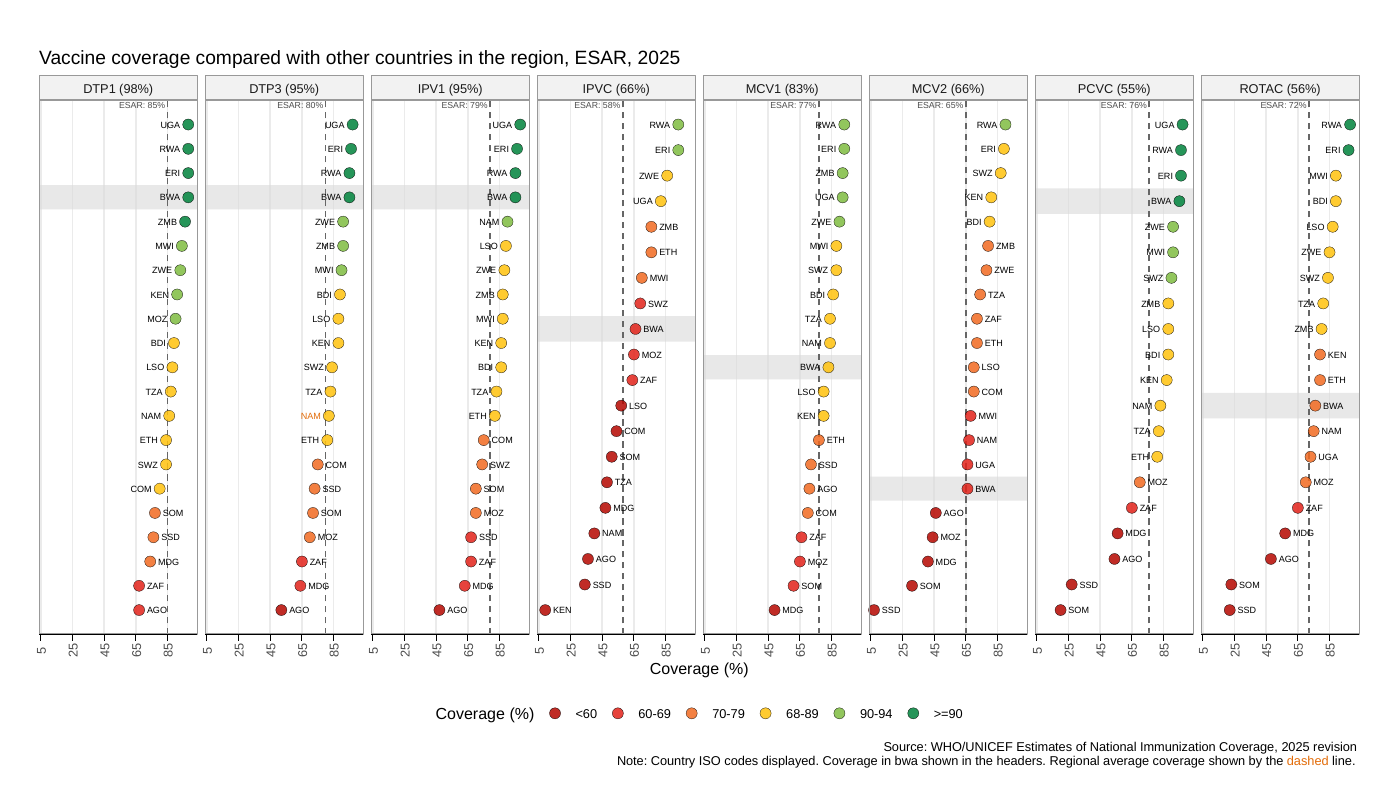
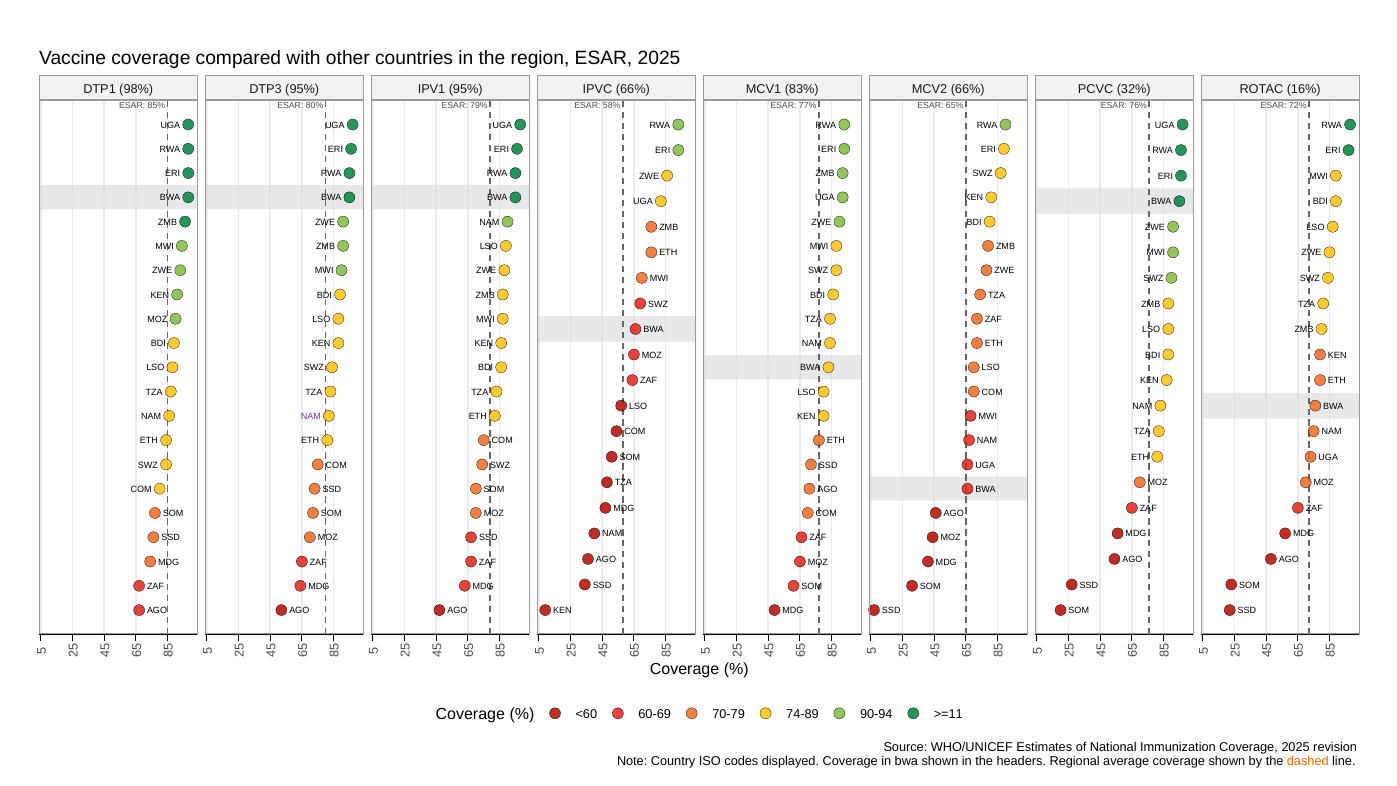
55%: 55% -> 32% (1134, 89)
56%: 56% -> 16% (1304, 89)
NAM colour: orange -> purple (311, 416)
68-89: 68-89 -> 74-89 (802, 714)
>=90: >=90 -> >=11 (948, 714)
